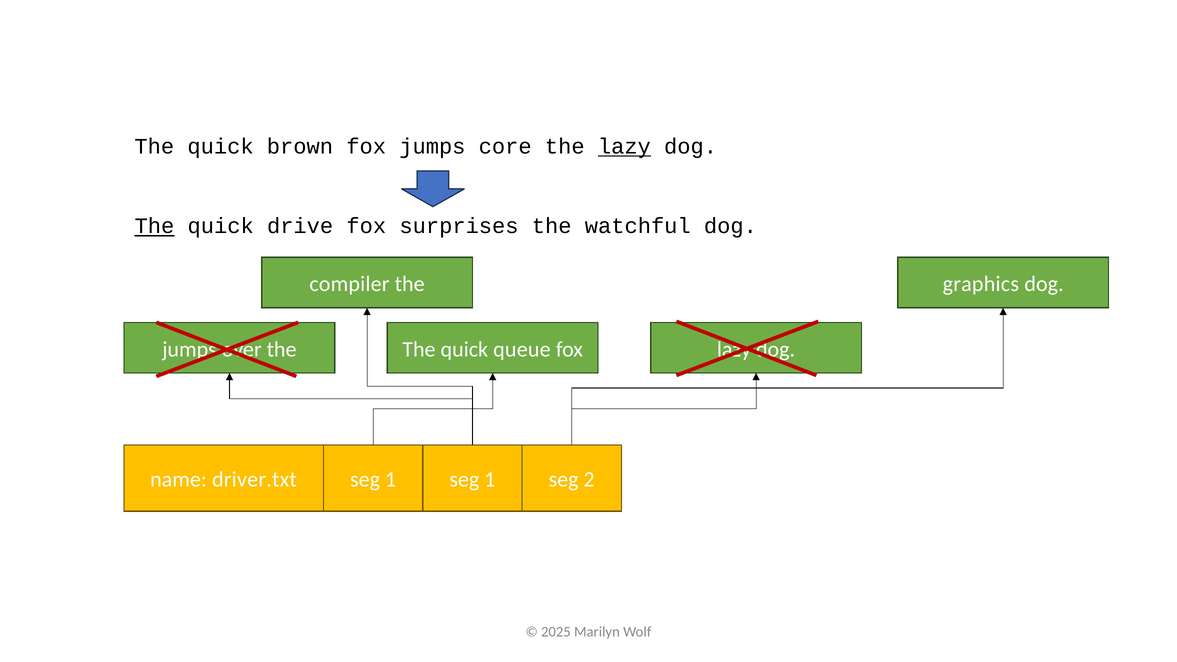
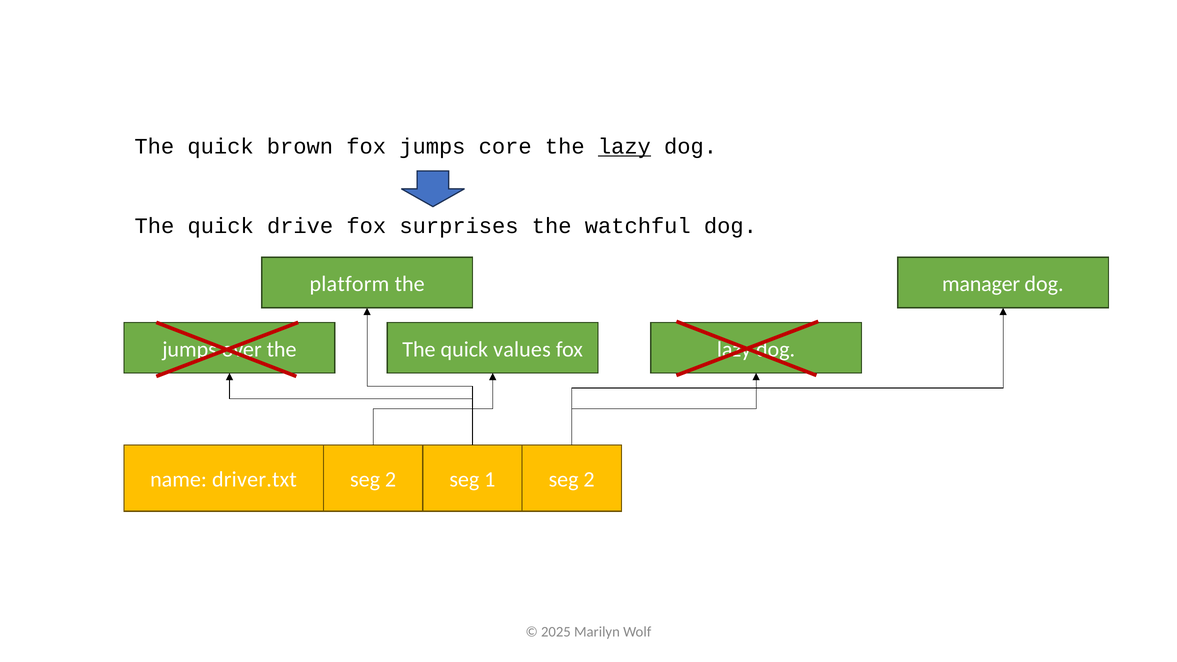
The underline: present -> none (154, 226)
compiler: compiler -> platform (349, 284)
graphics: graphics -> manager (981, 284)
queue: queue -> values (522, 349)
1: 1 -> 2 (390, 480)
